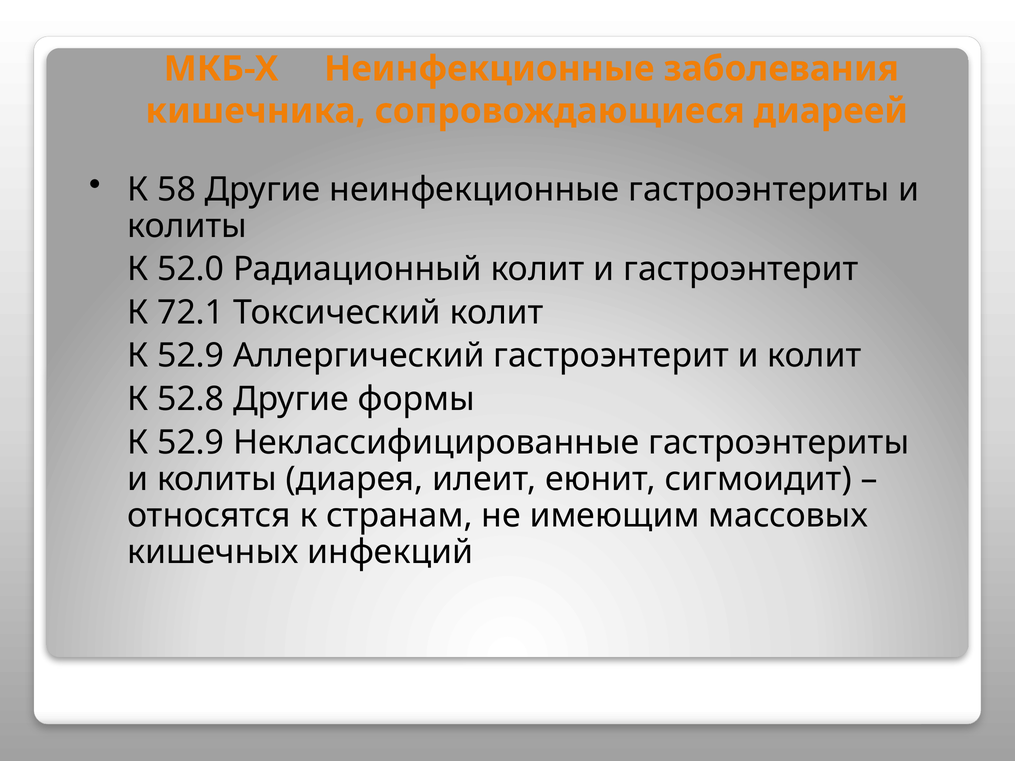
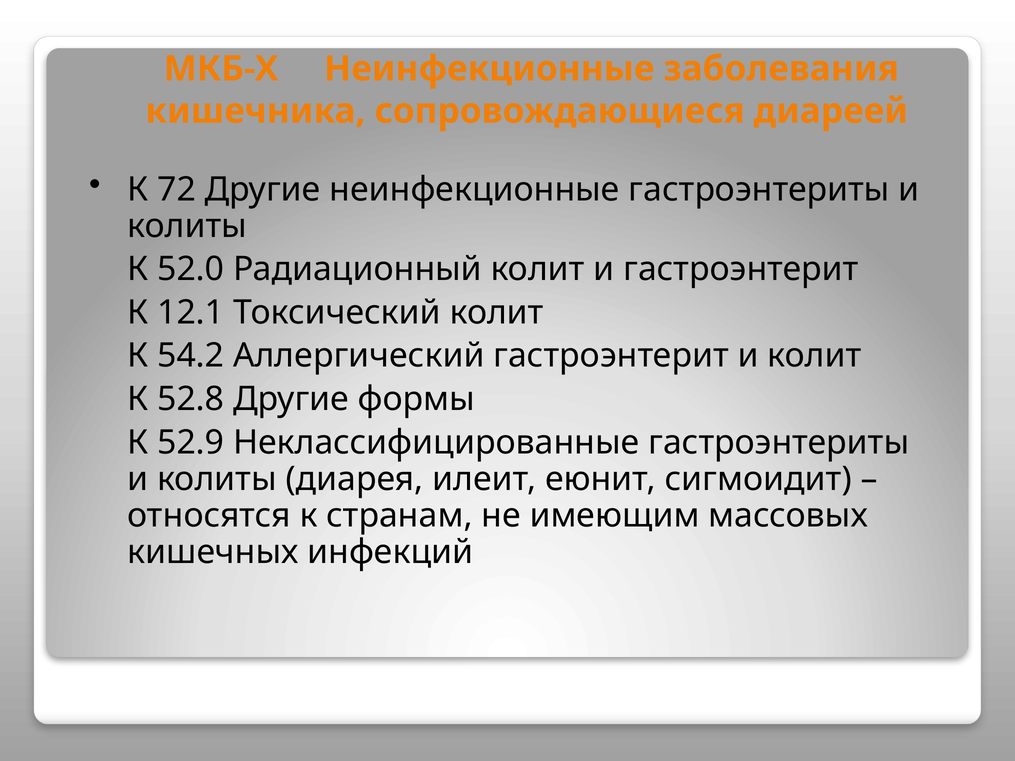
58: 58 -> 72 (177, 190)
72.1: 72.1 -> 12.1 (191, 313)
52.9: 52.9 -> 54.2 (191, 356)
